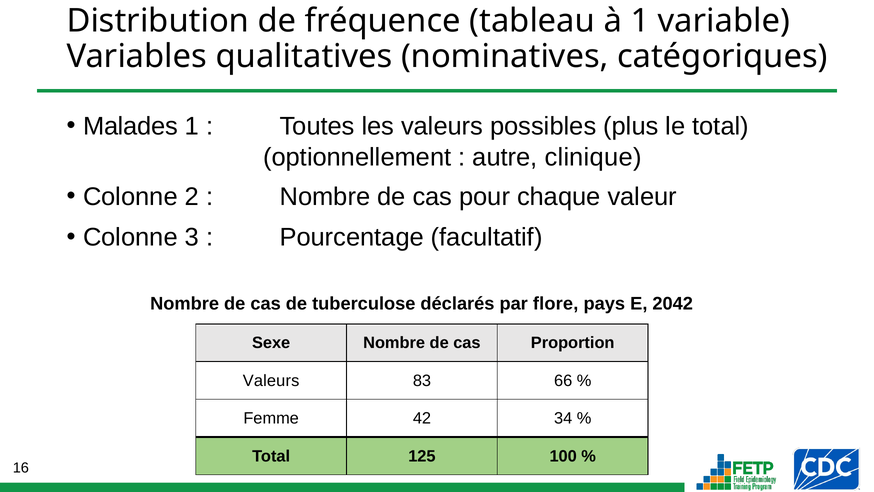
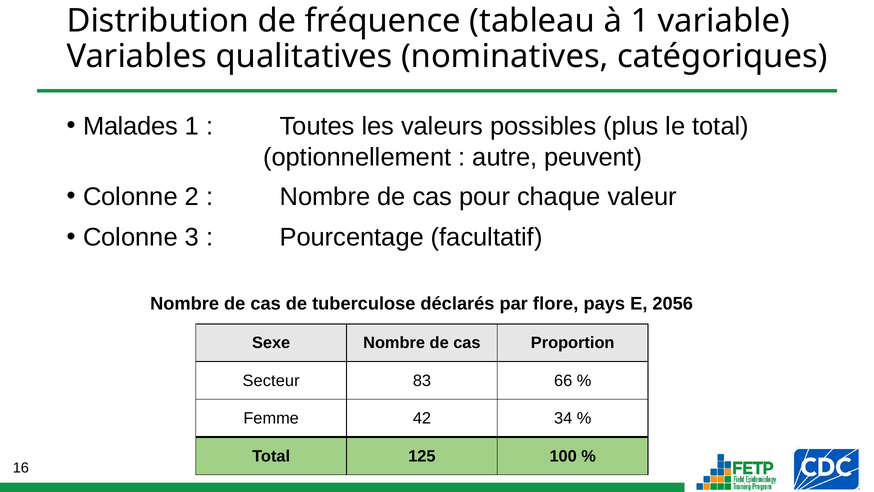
clinique: clinique -> peuvent (593, 157)
2042: 2042 -> 2056 (673, 303)
Valeurs: Valeurs -> Secteur (271, 380)
